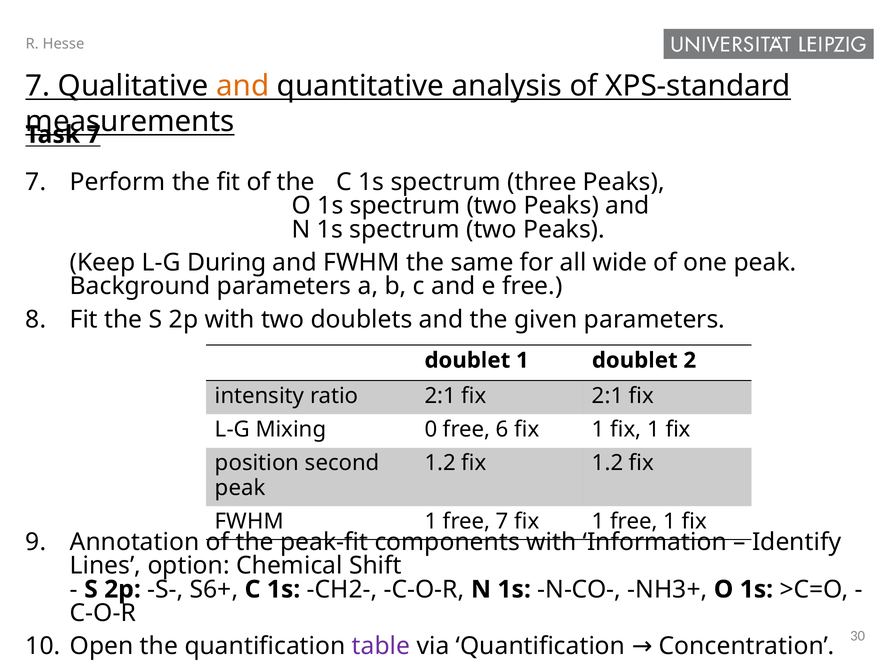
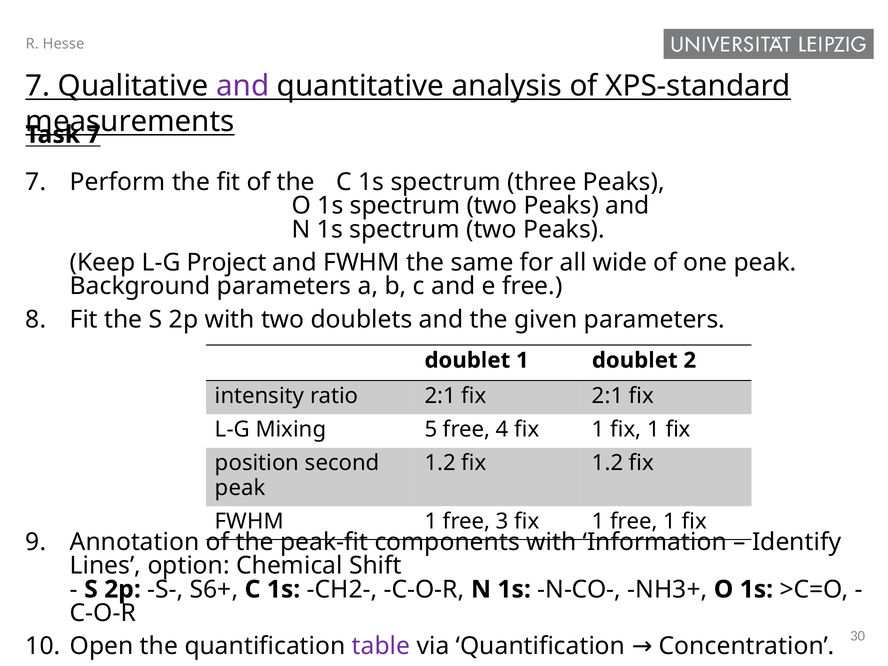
and colour: orange -> purple (243, 86)
During: During -> Project (227, 263)
0: 0 -> 5 (431, 430)
6: 6 -> 4 (502, 430)
free 7: 7 -> 3 (502, 521)
